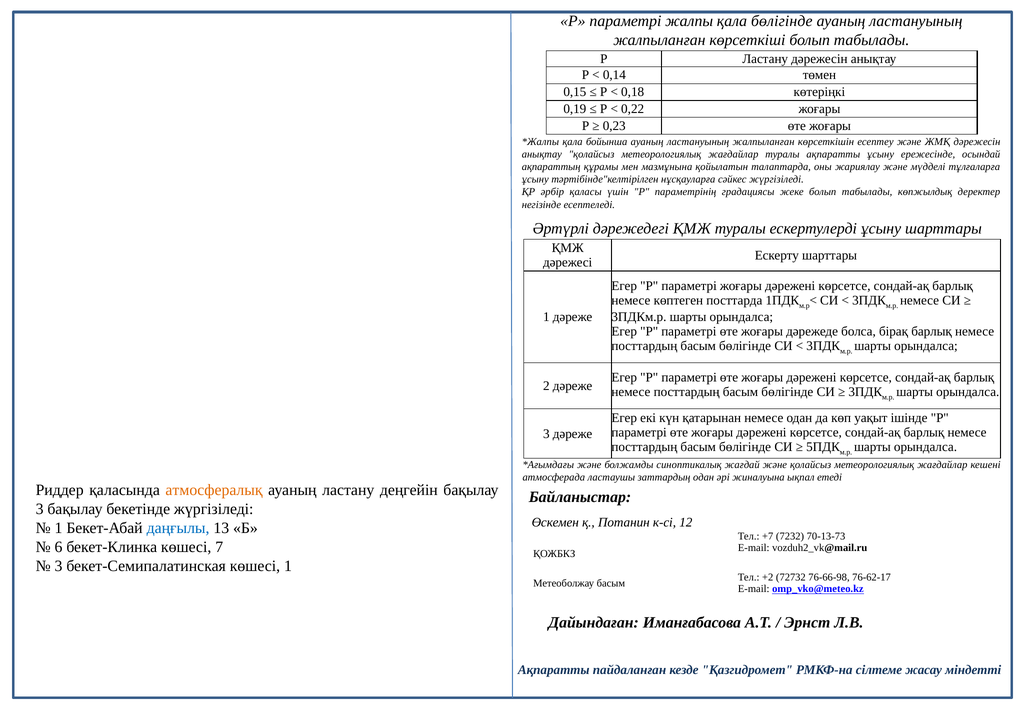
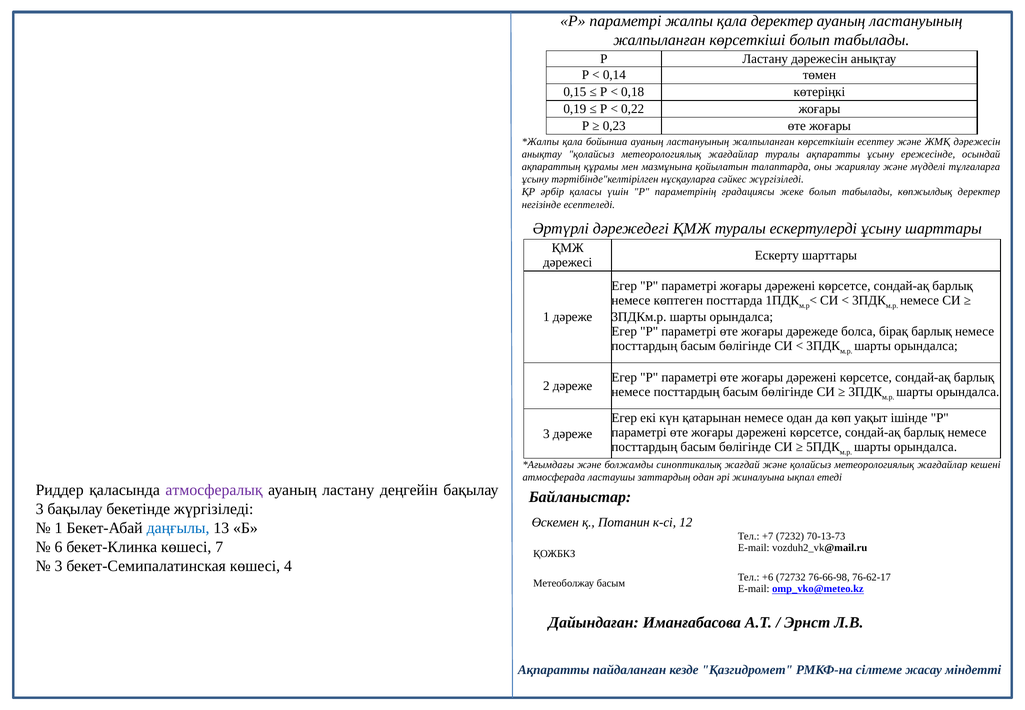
қала бөлігінде: бөлігінде -> деректер (782, 21)
атмосфералық colour: orange -> purple (214, 490)
көшесі 1: 1 -> 4 (288, 566)
+2: +2 -> +6 (768, 577)
